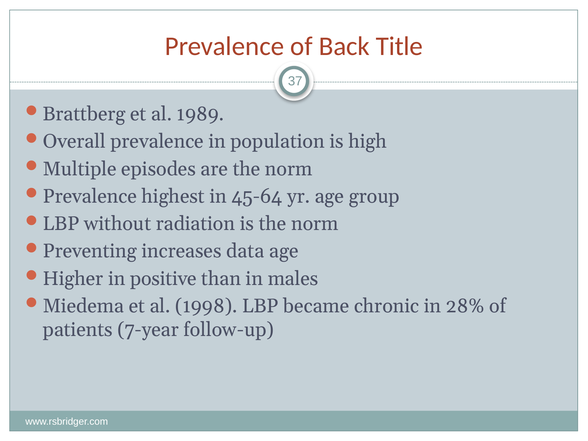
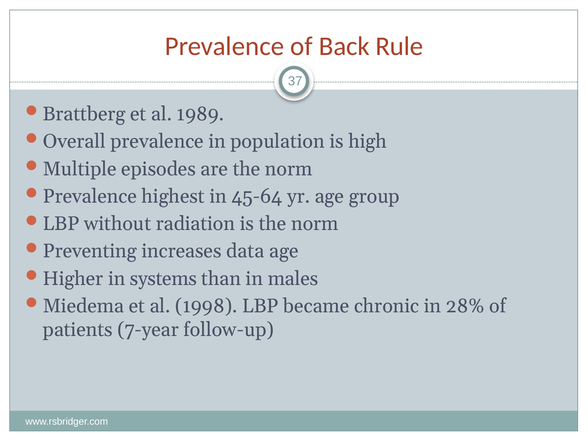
Title: Title -> Rule (399, 46)
positive: positive -> systems (163, 279)
